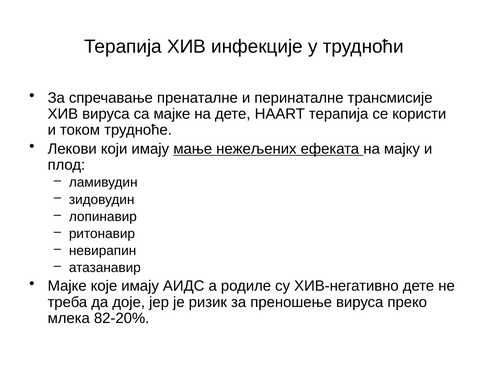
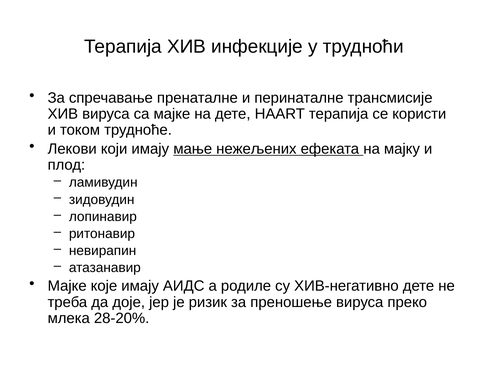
82-20%: 82-20% -> 28-20% (122, 318)
